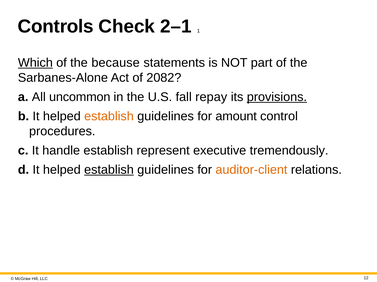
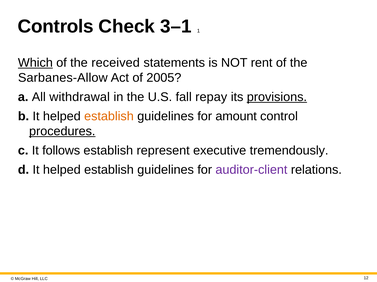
2–1: 2–1 -> 3–1 (176, 26)
because: because -> received (116, 63)
part: part -> rent (262, 63)
Sarbanes-Alone: Sarbanes-Alone -> Sarbanes-Allow (63, 78)
2082: 2082 -> 2005 (164, 78)
uncommon: uncommon -> withdrawal (80, 97)
procedures underline: none -> present (62, 132)
handle: handle -> follows (61, 151)
establish underline: present -> none (109, 170)
auditor-client colour: orange -> purple (251, 170)
